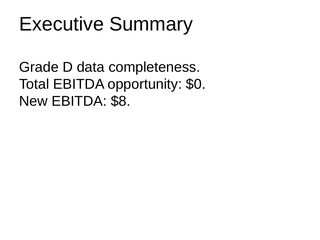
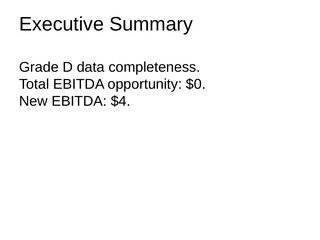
$8: $8 -> $4 (121, 101)
